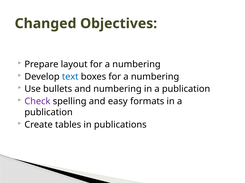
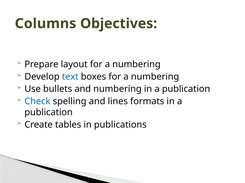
Changed: Changed -> Columns (45, 24)
Check colour: purple -> blue (37, 102)
easy: easy -> lines (118, 102)
